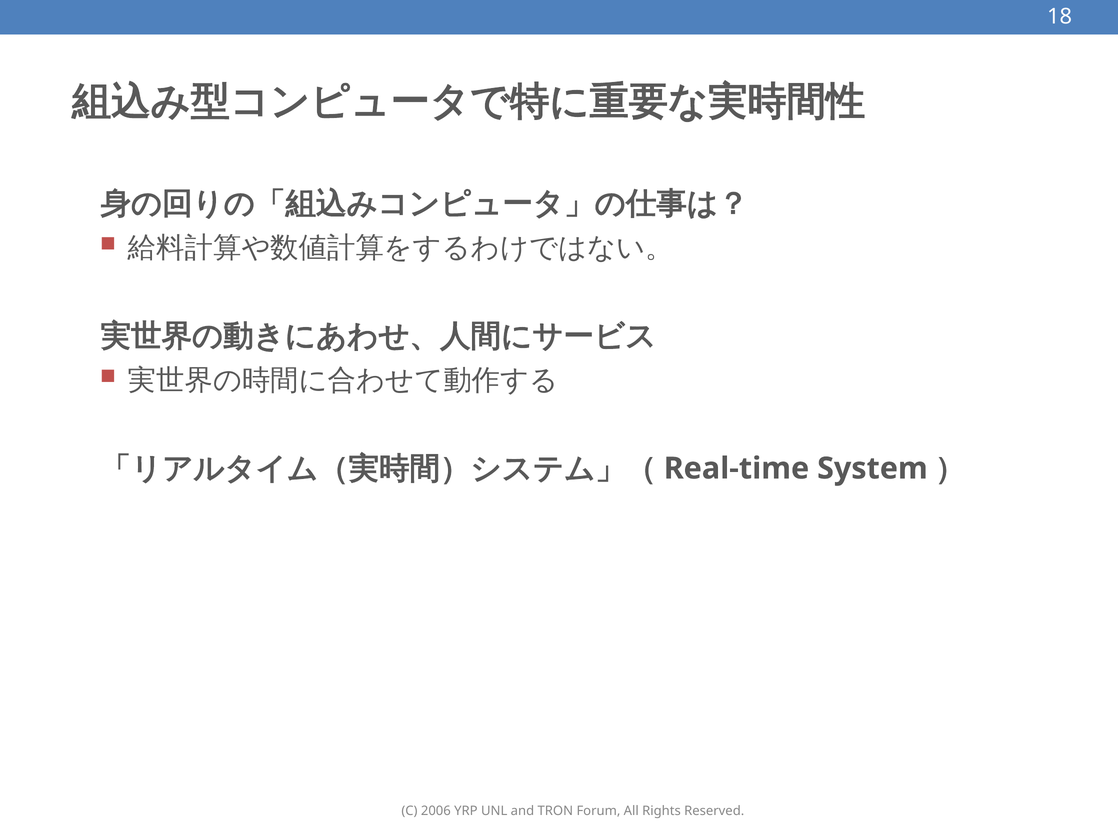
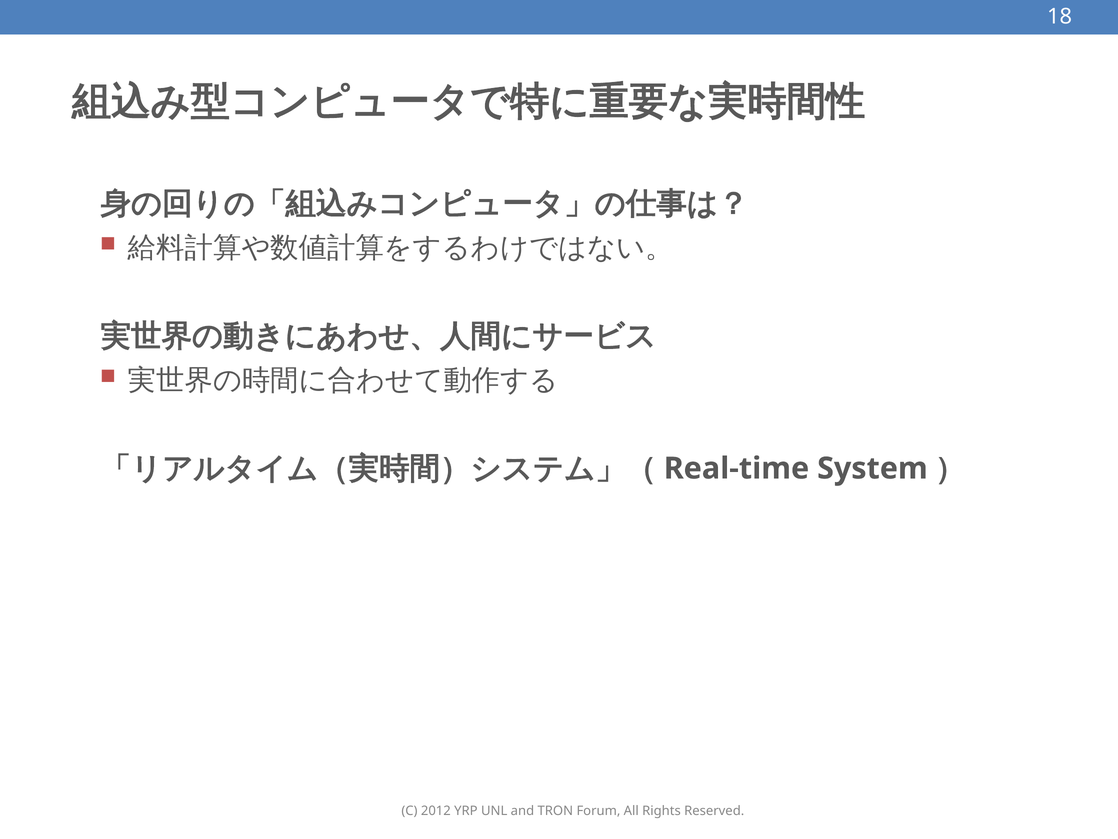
2006: 2006 -> 2012 (436, 810)
